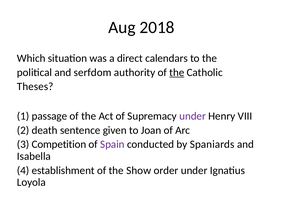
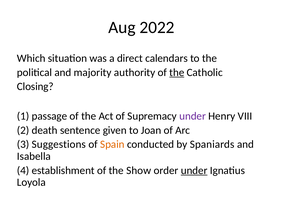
2018: 2018 -> 2022 (157, 27)
serfdom: serfdom -> majority (93, 72)
Theses: Theses -> Closing (35, 87)
Competition: Competition -> Suggestions (59, 145)
Spain colour: purple -> orange (112, 145)
under underline: none -> present (194, 171)
